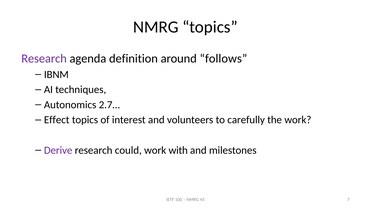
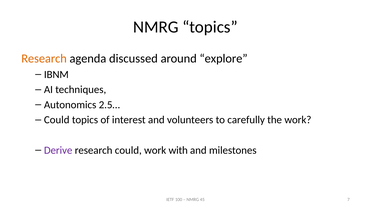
Research colour: purple -> orange (44, 58)
definition: definition -> discussed (133, 58)
follows: follows -> explore (224, 58)
2.7…: 2.7… -> 2.5… (109, 105)
Effect: Effect -> Could (57, 120)
